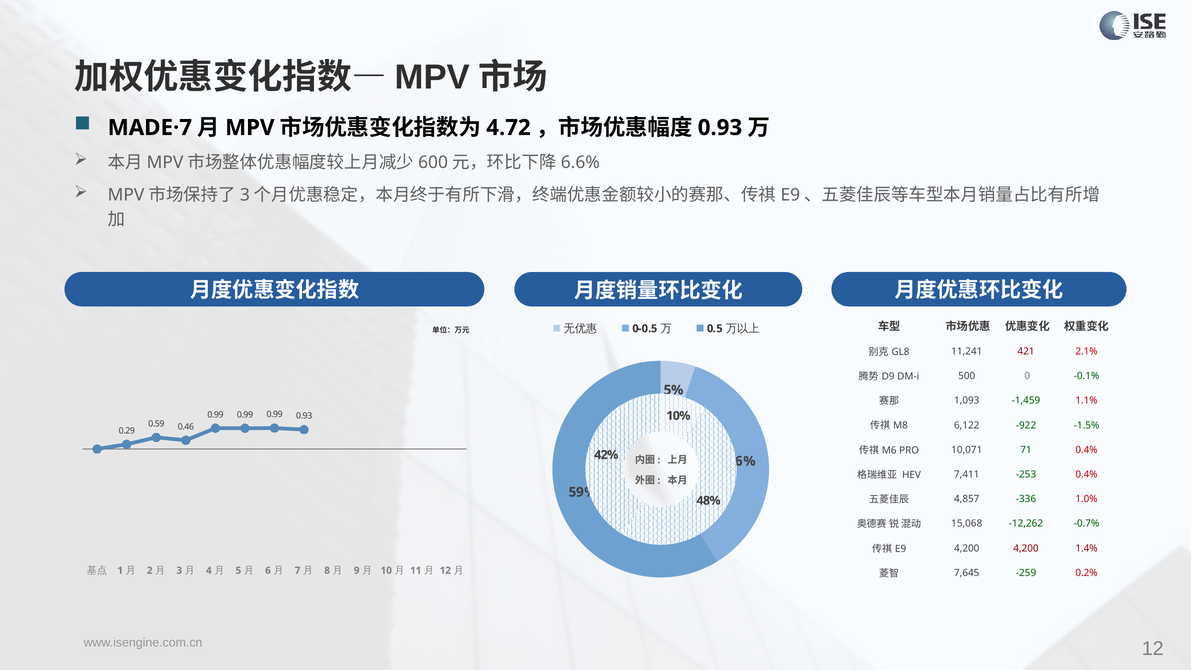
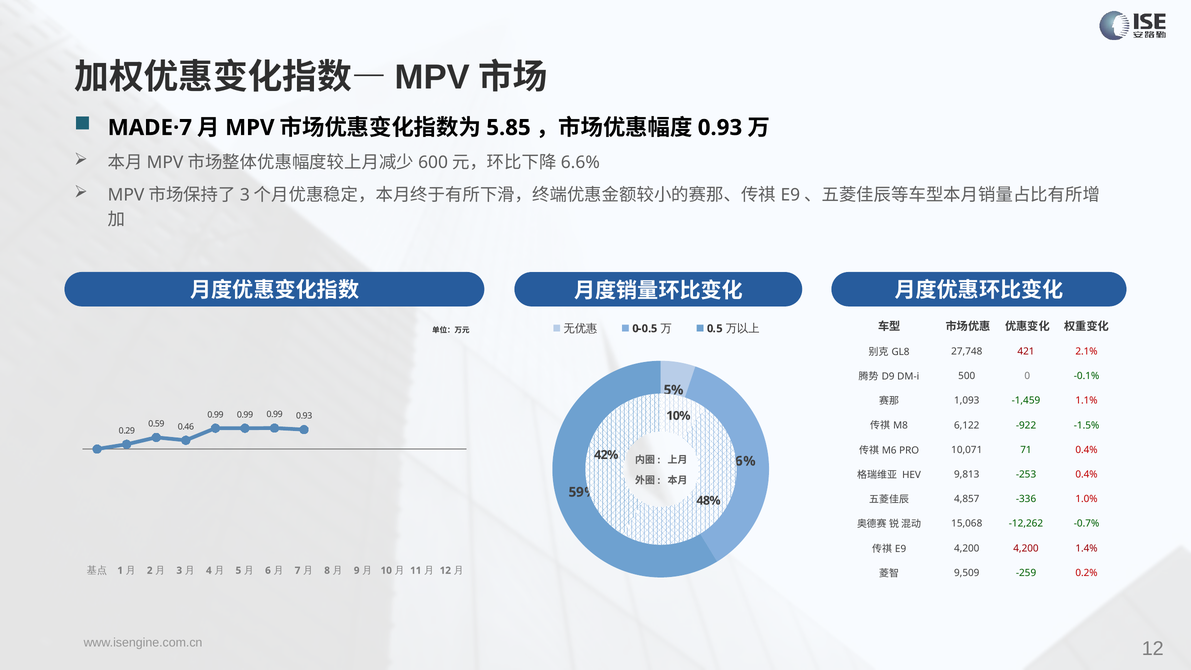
4.72: 4.72 -> 5.85 (508, 128)
11,241: 11,241 -> 27,748 (967, 351)
7,411: 7,411 -> 9,813 (967, 474)
7,645: 7,645 -> 9,509 (967, 573)
